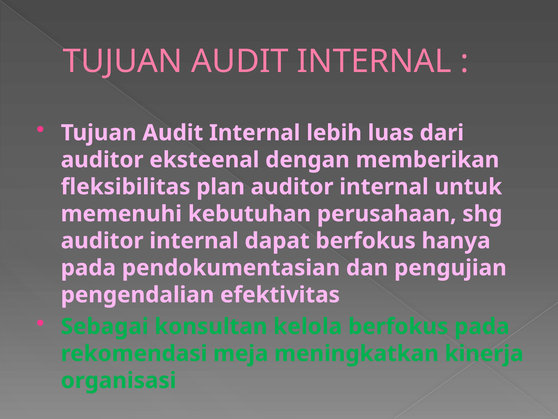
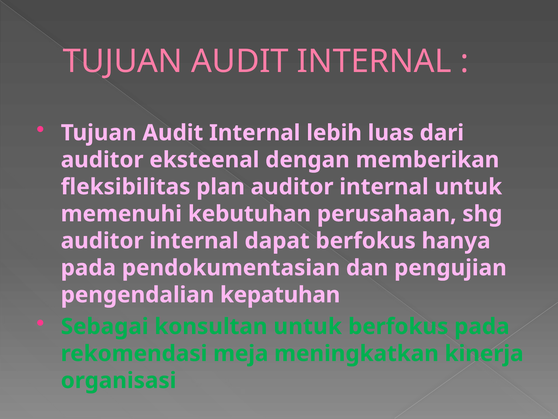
efektivitas: efektivitas -> kepatuhan (280, 295)
konsultan kelola: kelola -> untuk (308, 326)
